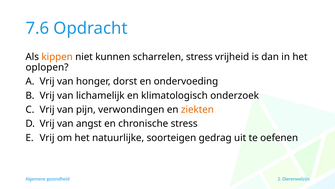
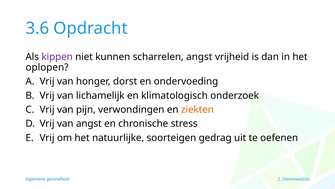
7.6: 7.6 -> 3.6 (37, 28)
kippen colour: orange -> purple (57, 57)
scharrelen stress: stress -> angst (199, 57)
